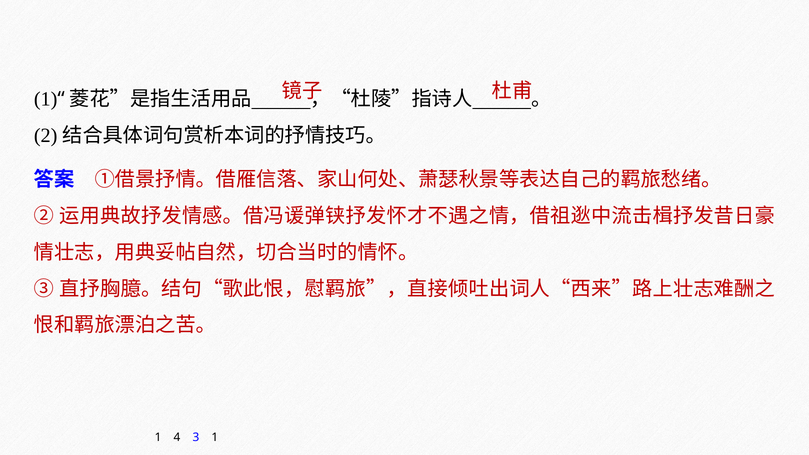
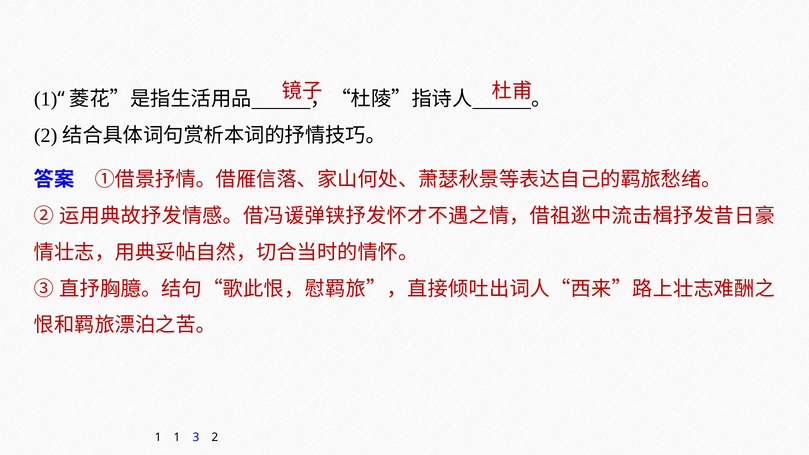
1 4: 4 -> 1 (177, 437)
3 1: 1 -> 2 (215, 437)
